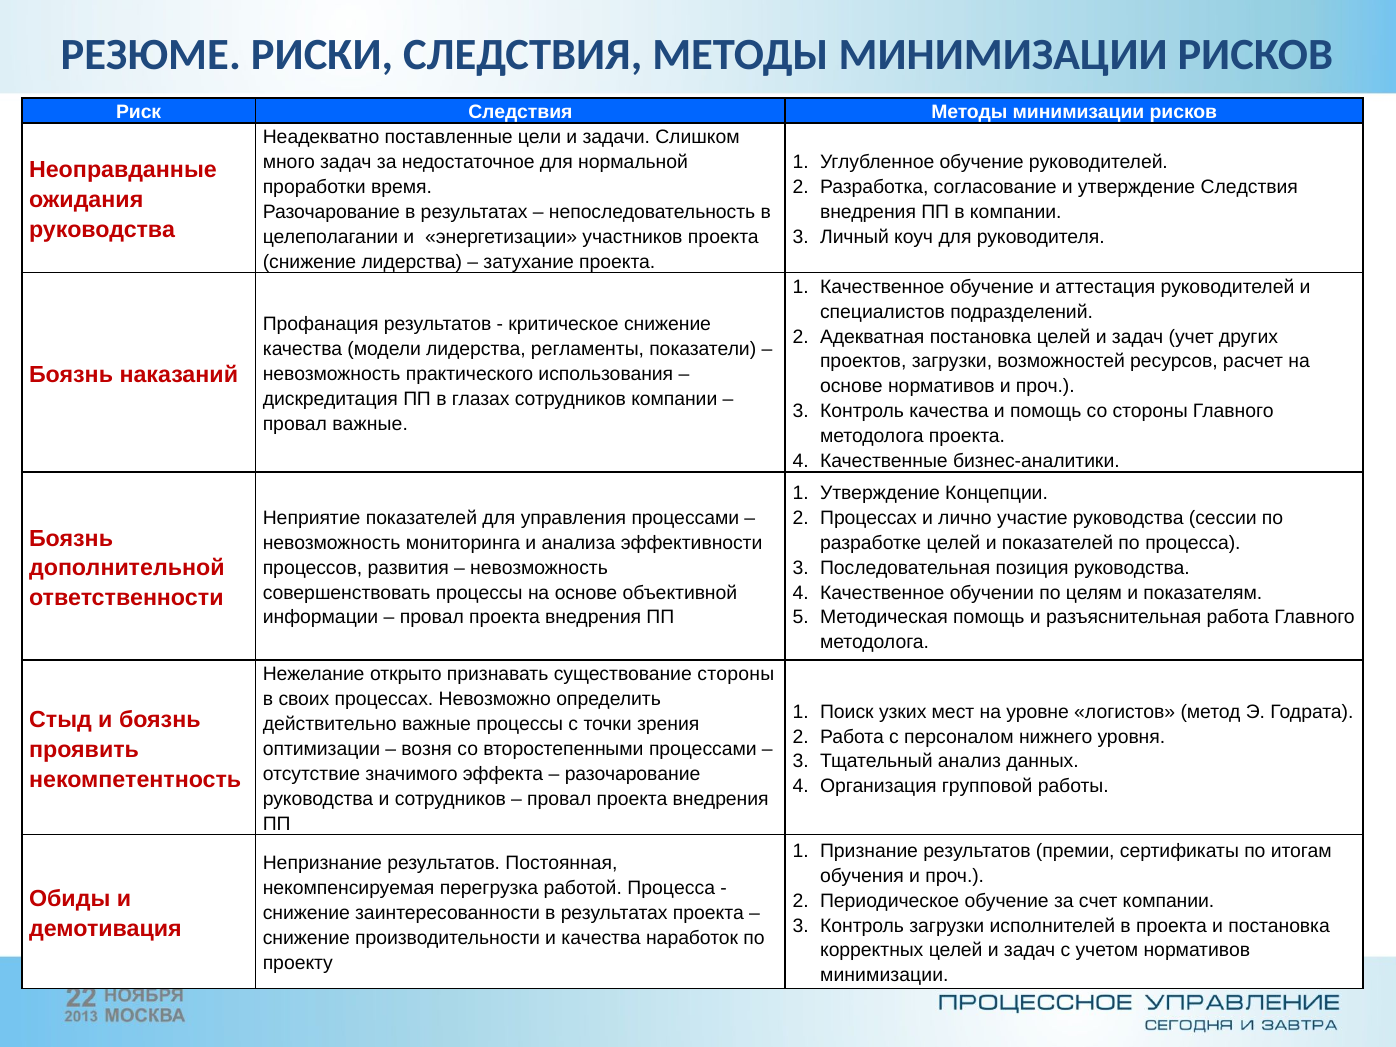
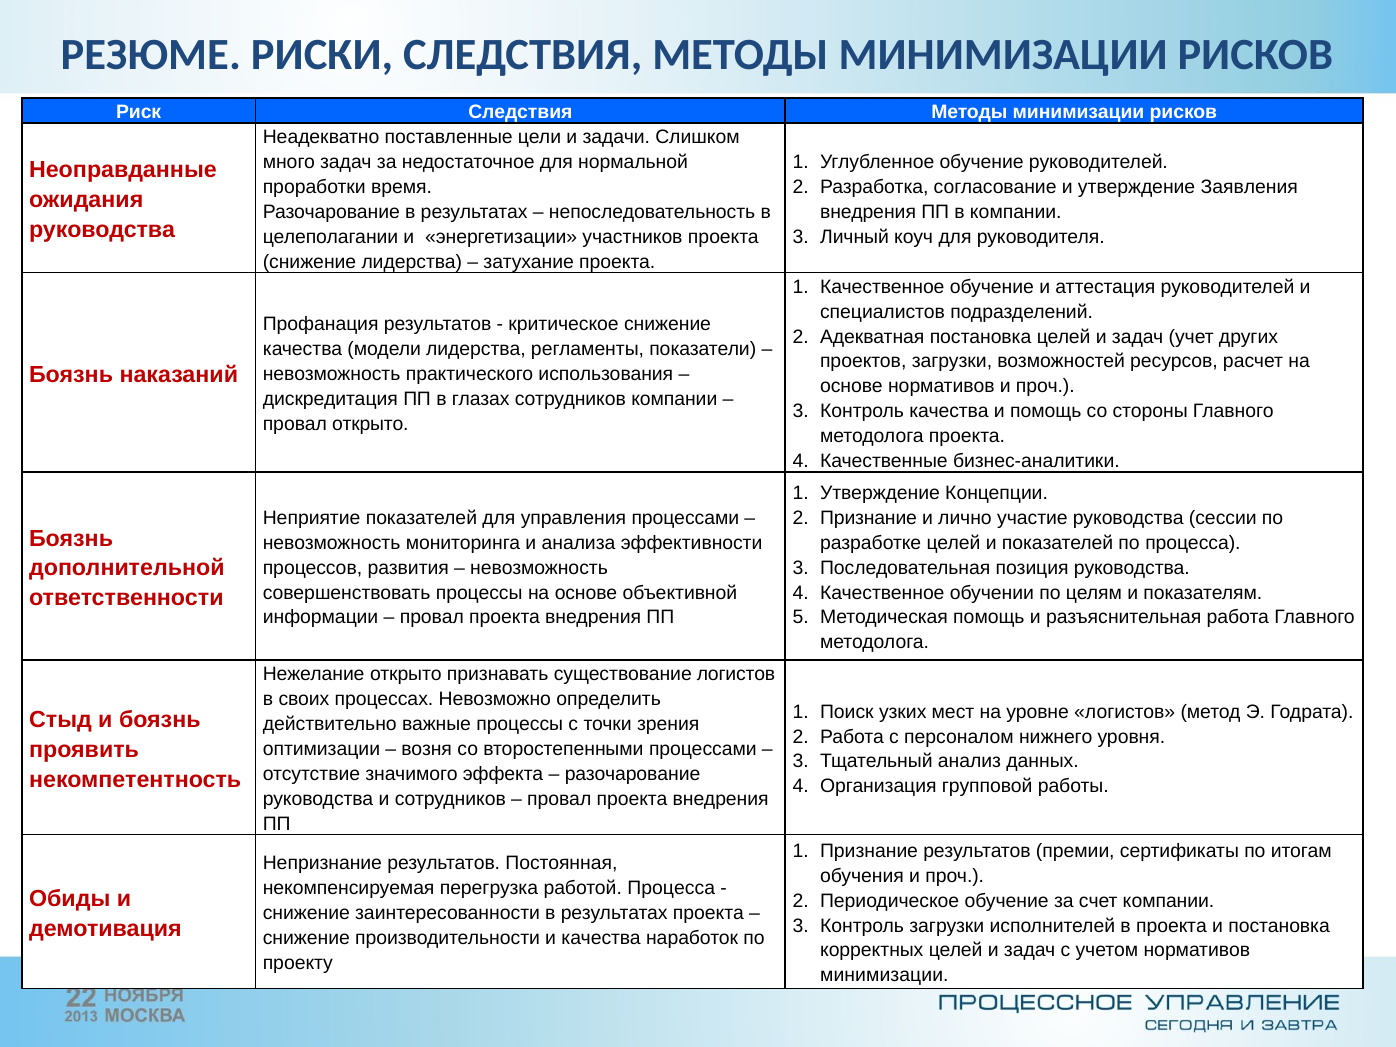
утверждение Следствия: Следствия -> Заявления (1249, 187)
провал важные: важные -> открыто (370, 424)
Процессах: Процессах -> Признание (869, 518)
существование стороны: стороны -> логистов (736, 674)
